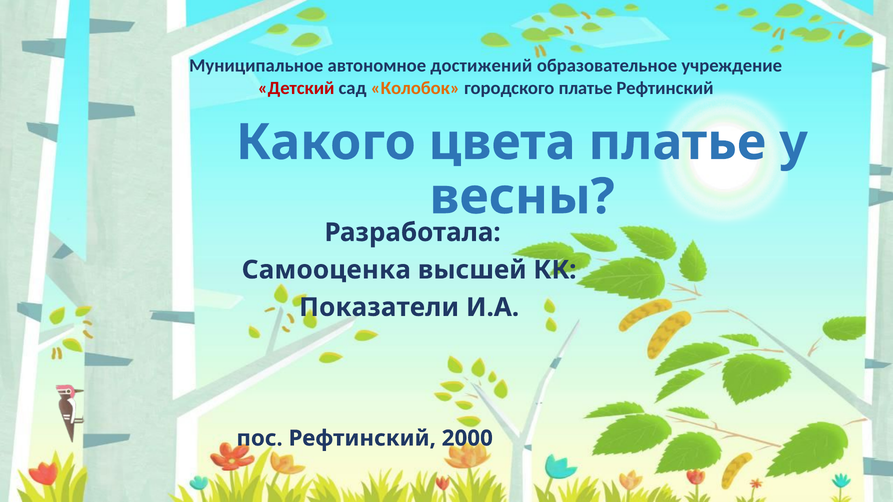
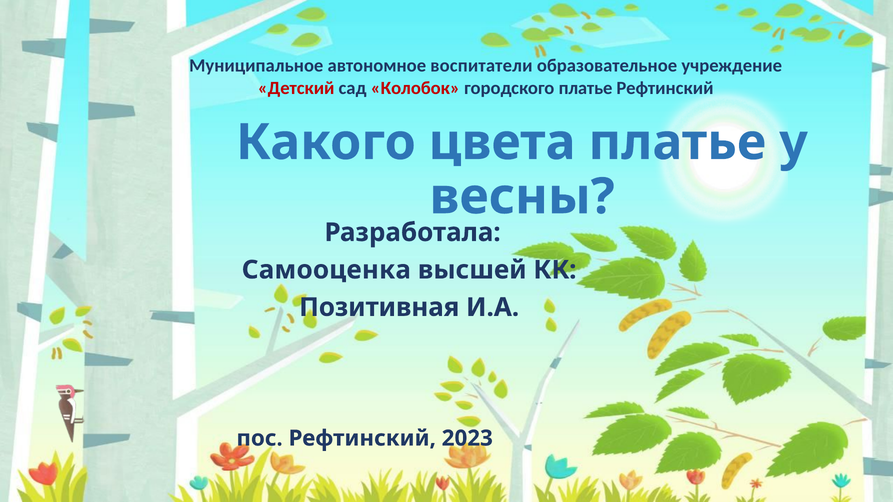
достижений: достижений -> воспитатели (481, 66)
Колобок colour: orange -> red (415, 88)
Показатели: Показатели -> Позитивная (379, 308)
2000: 2000 -> 2023 (467, 439)
